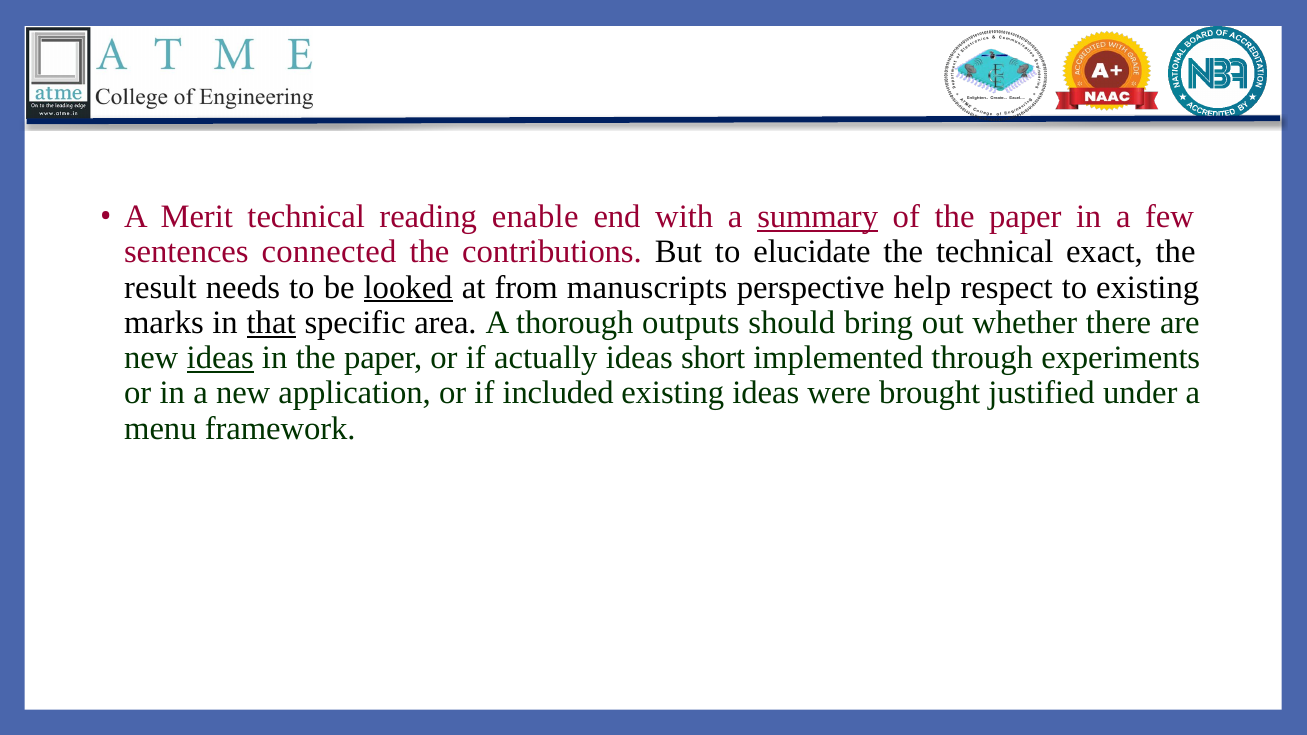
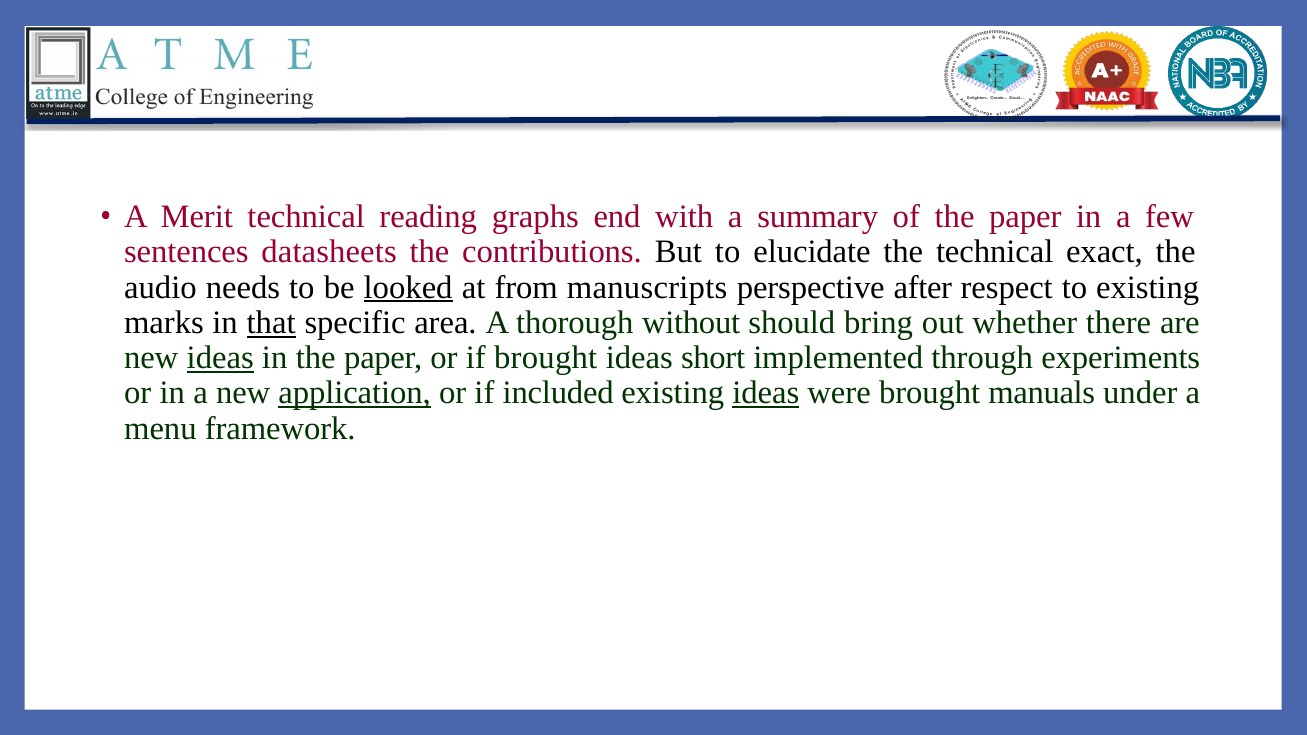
enable: enable -> graphs (535, 217)
summary underline: present -> none (818, 217)
connected: connected -> datasheets (329, 252)
result: result -> audio (160, 287)
help: help -> after (923, 287)
outputs: outputs -> without (691, 323)
if actually: actually -> brought (546, 358)
application underline: none -> present (355, 393)
ideas underline: none -> present (766, 393)
justified: justified -> manuals (1042, 393)
